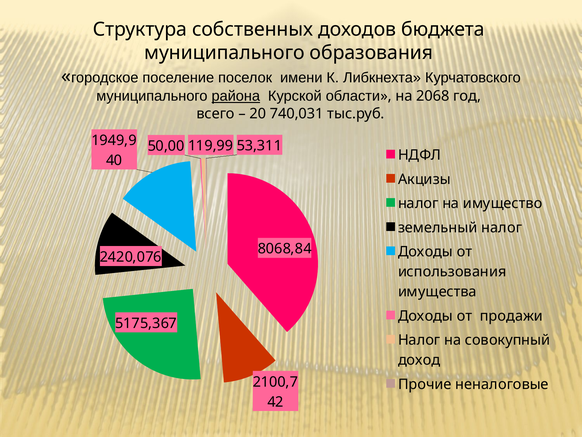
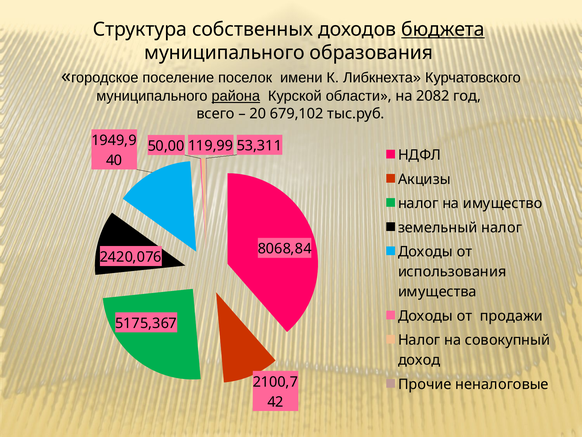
бюджета underline: none -> present (443, 29)
2068: 2068 -> 2082 (433, 96)
740,031: 740,031 -> 679,102 (297, 114)
